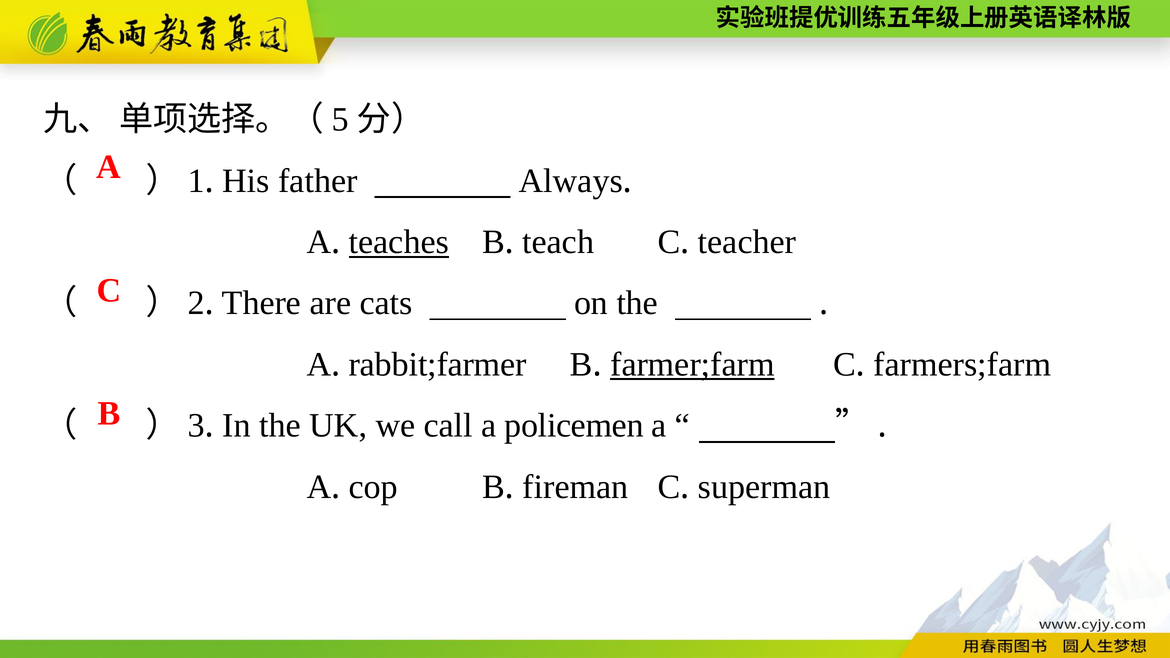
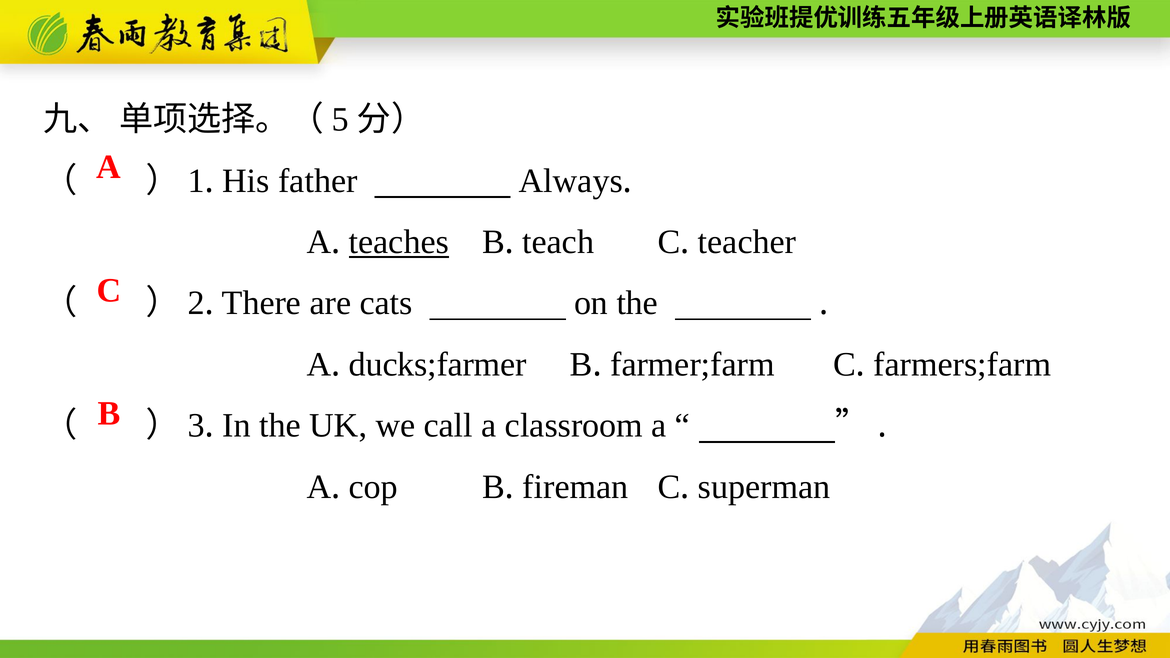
rabbit;farmer: rabbit;farmer -> ducks;farmer (438, 364)
farmer;farm underline: present -> none (692, 364)
policemen: policemen -> classroom (574, 426)
